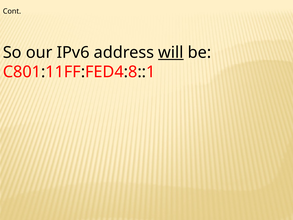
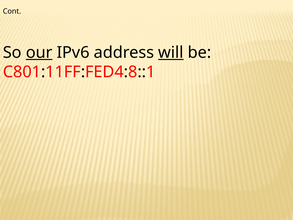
our underline: none -> present (39, 52)
